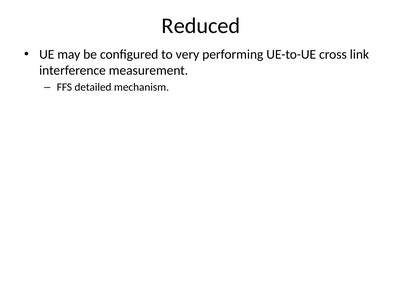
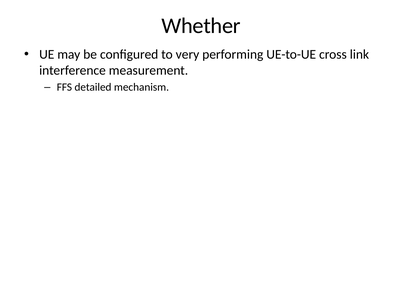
Reduced: Reduced -> Whether (201, 26)
